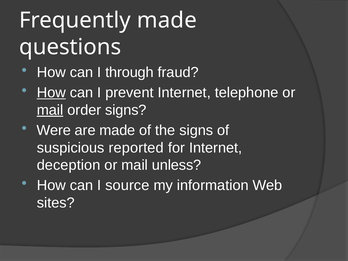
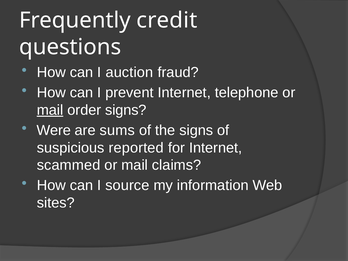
Frequently made: made -> credit (167, 20)
through: through -> auction (129, 72)
How underline: present -> none (51, 93)
are made: made -> sums (117, 130)
deception: deception -> scammed (69, 165)
unless: unless -> claims (177, 165)
